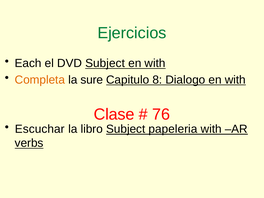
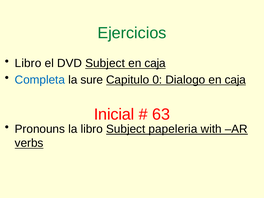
Each: Each -> Libro (28, 63)
with: with -> caja (155, 63)
Completa colour: orange -> blue (40, 80)
8: 8 -> 0 (157, 80)
Dialogo en with: with -> caja (235, 80)
Clase: Clase -> Inicial (114, 114)
76: 76 -> 63 (161, 114)
Escuchar: Escuchar -> Pronouns (40, 129)
